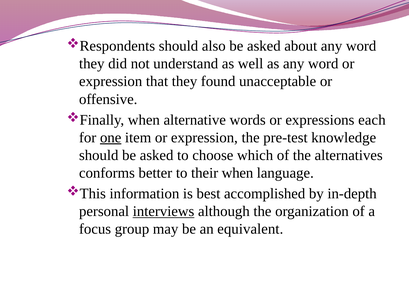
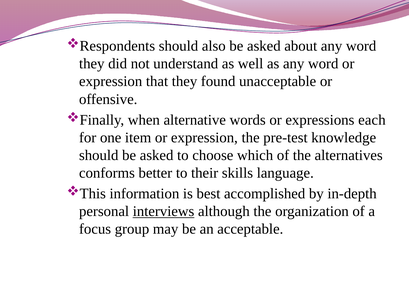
one underline: present -> none (111, 138)
their when: when -> skills (237, 173)
equivalent: equivalent -> acceptable (250, 230)
